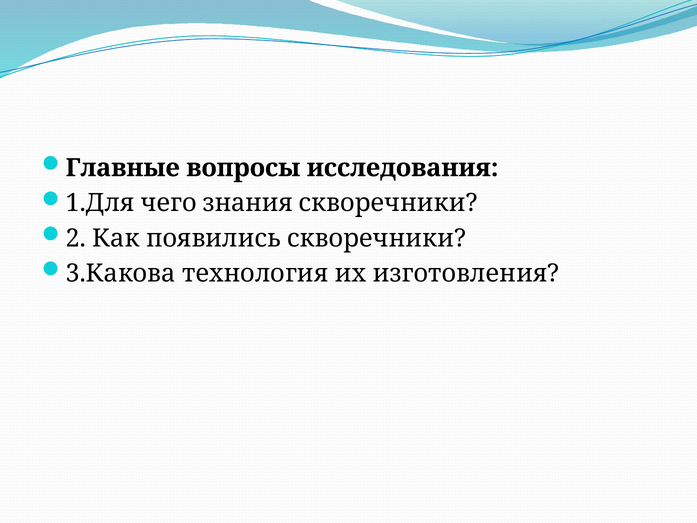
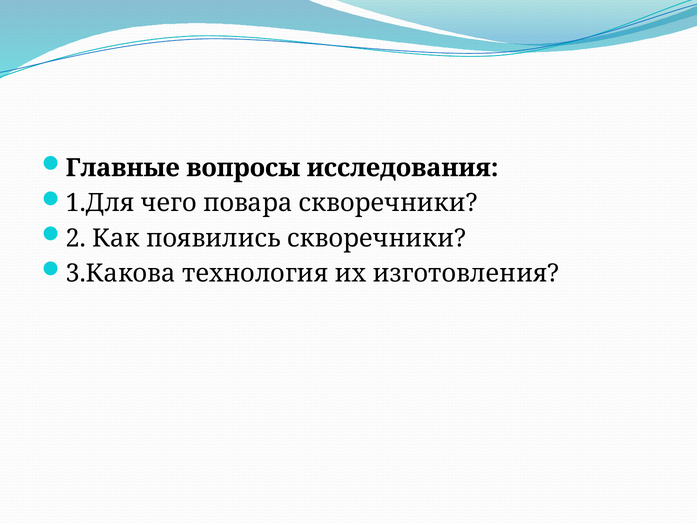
знания: знания -> повара (248, 203)
